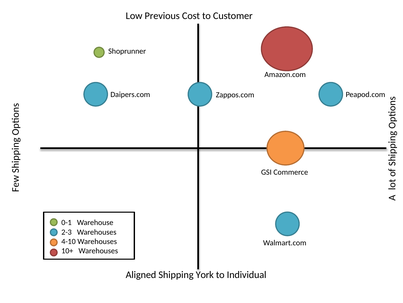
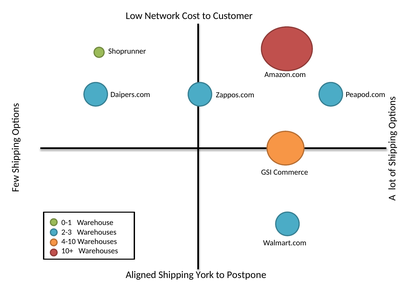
Previous: Previous -> Network (162, 16)
Individual: Individual -> Postpone (247, 274)
